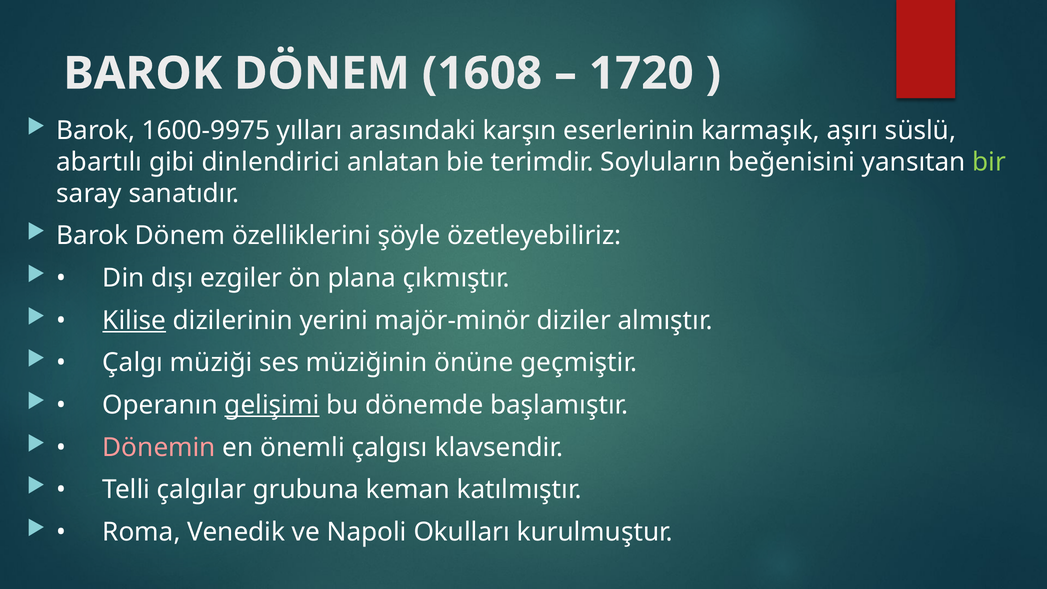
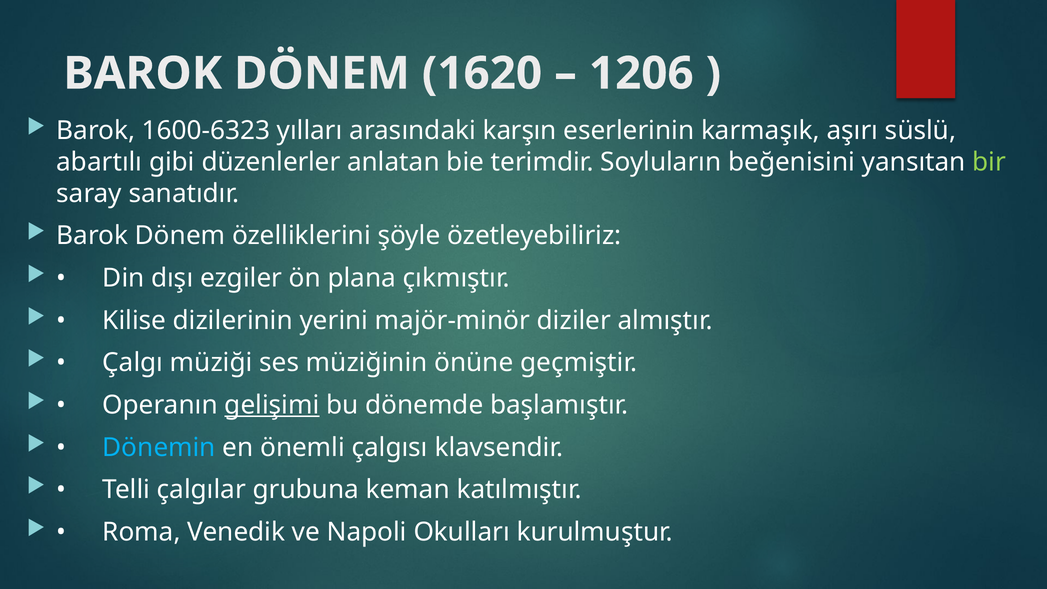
1608: 1608 -> 1620 (482, 74)
1720: 1720 -> 1206 (641, 74)
1600-9975: 1600-9975 -> 1600-6323 (206, 131)
dinlendirici: dinlendirici -> düzenlerler (271, 162)
Kilise underline: present -> none (134, 320)
Dönemin colour: pink -> light blue (159, 447)
